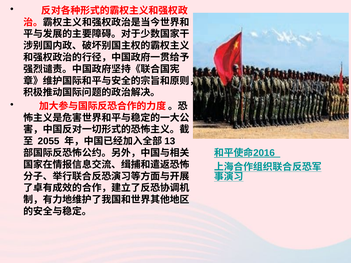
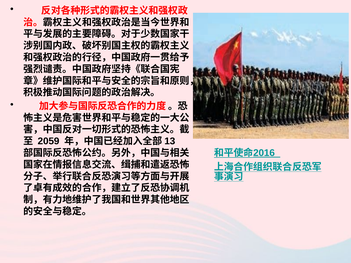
2055: 2055 -> 2059 (49, 141)
